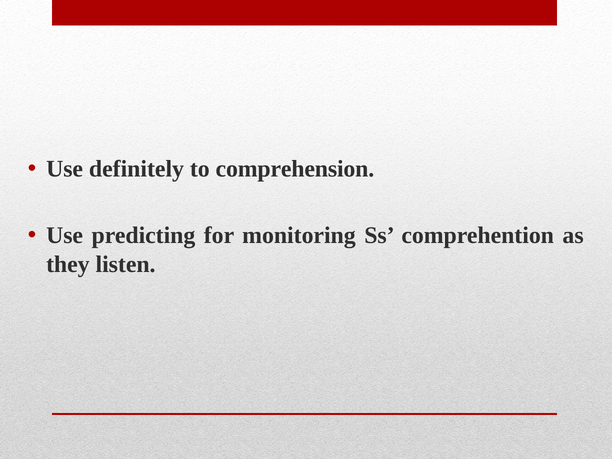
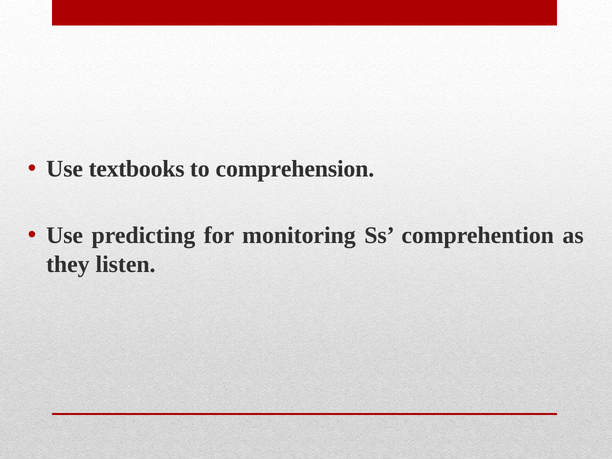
definitely: definitely -> textbooks (137, 169)
